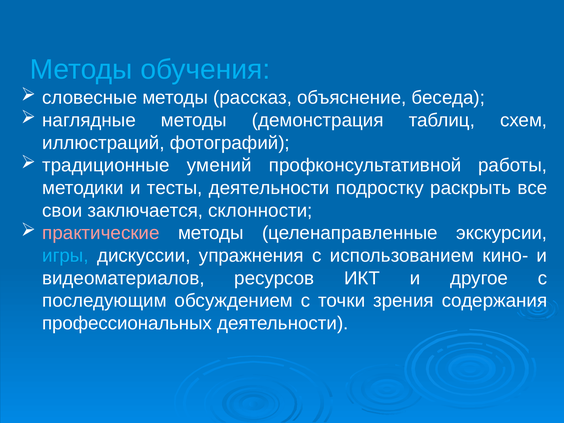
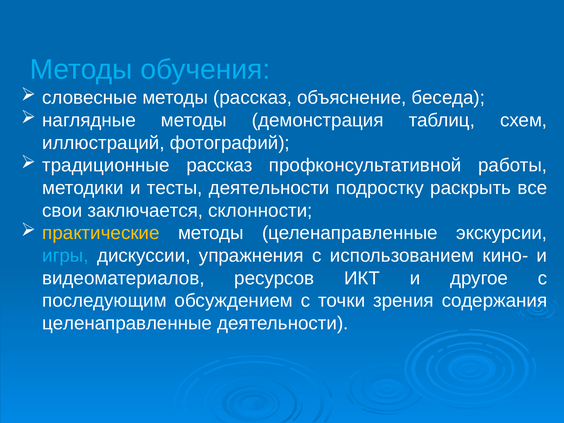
традиционные умений: умений -> рассказ (219, 165)
практические colour: pink -> yellow (101, 233)
профессиональных: профессиональных -> целенаправленные (127, 323)
